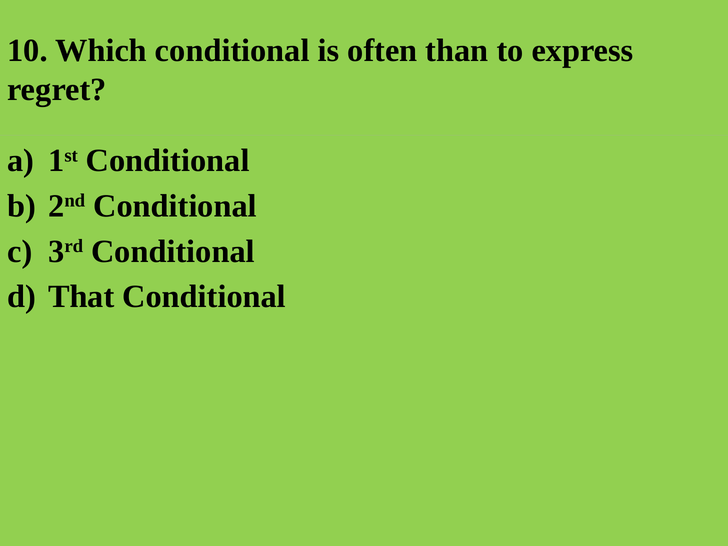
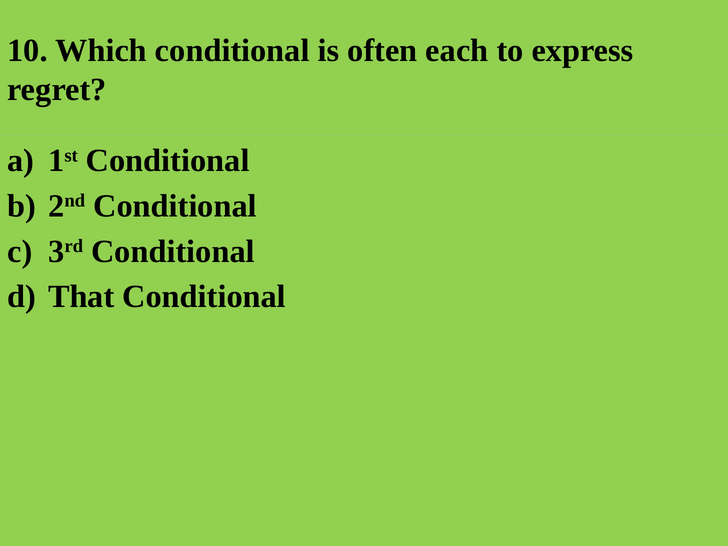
than: than -> each (457, 51)
